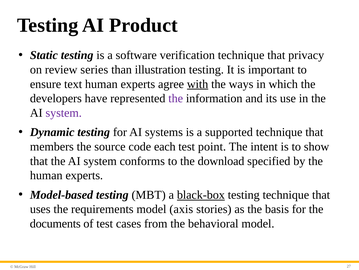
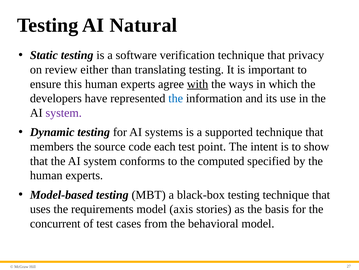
Product: Product -> Natural (143, 25)
series: series -> either (94, 69)
illustration: illustration -> translating (160, 69)
text: text -> this (73, 84)
the colour: purple -> blue (176, 98)
download: download -> computed (221, 161)
black-box underline: present -> none (201, 194)
documents: documents -> concurrent (55, 223)
